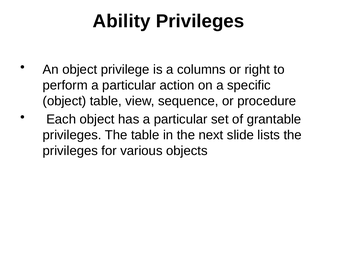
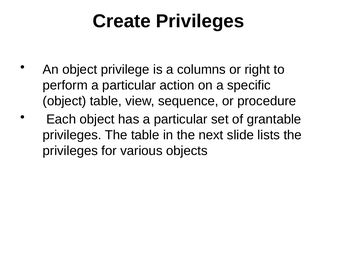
Ability: Ability -> Create (122, 21)
